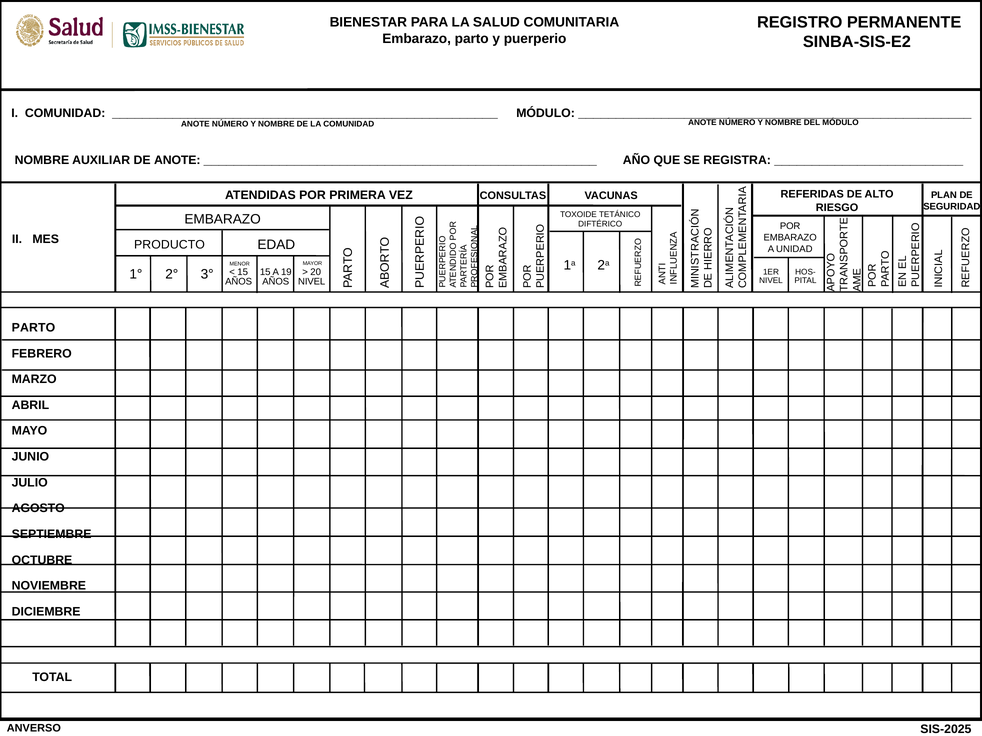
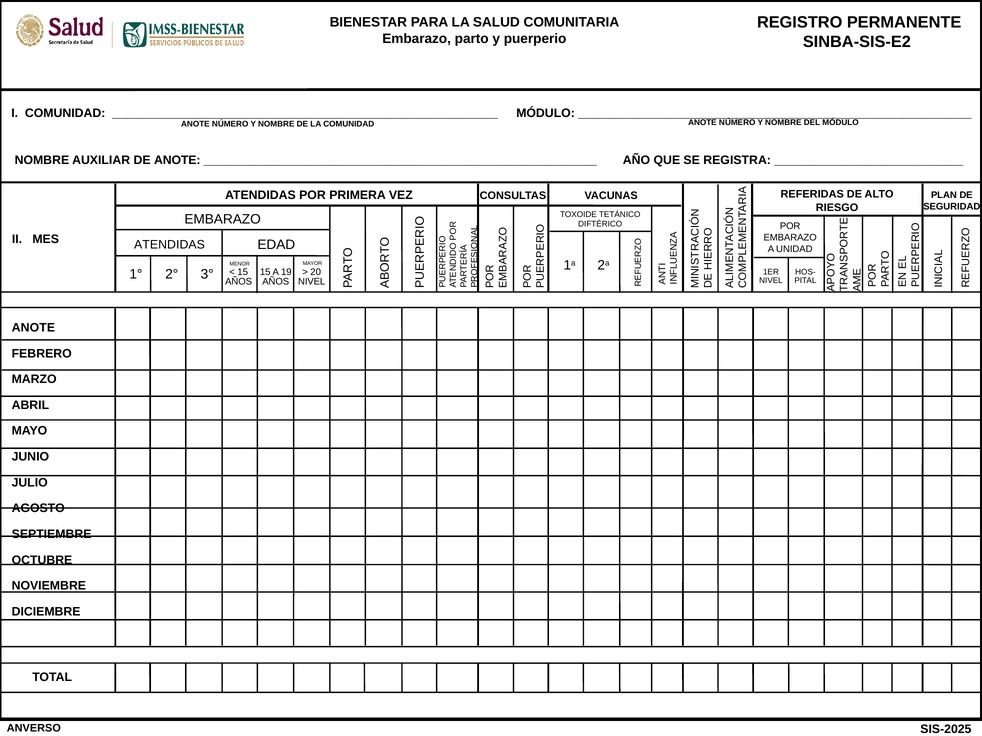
PRODUCTO: PRODUCTO -> ATENDIDAS (169, 245)
PARTO: PARTO -> ANOTE (33, 328)
